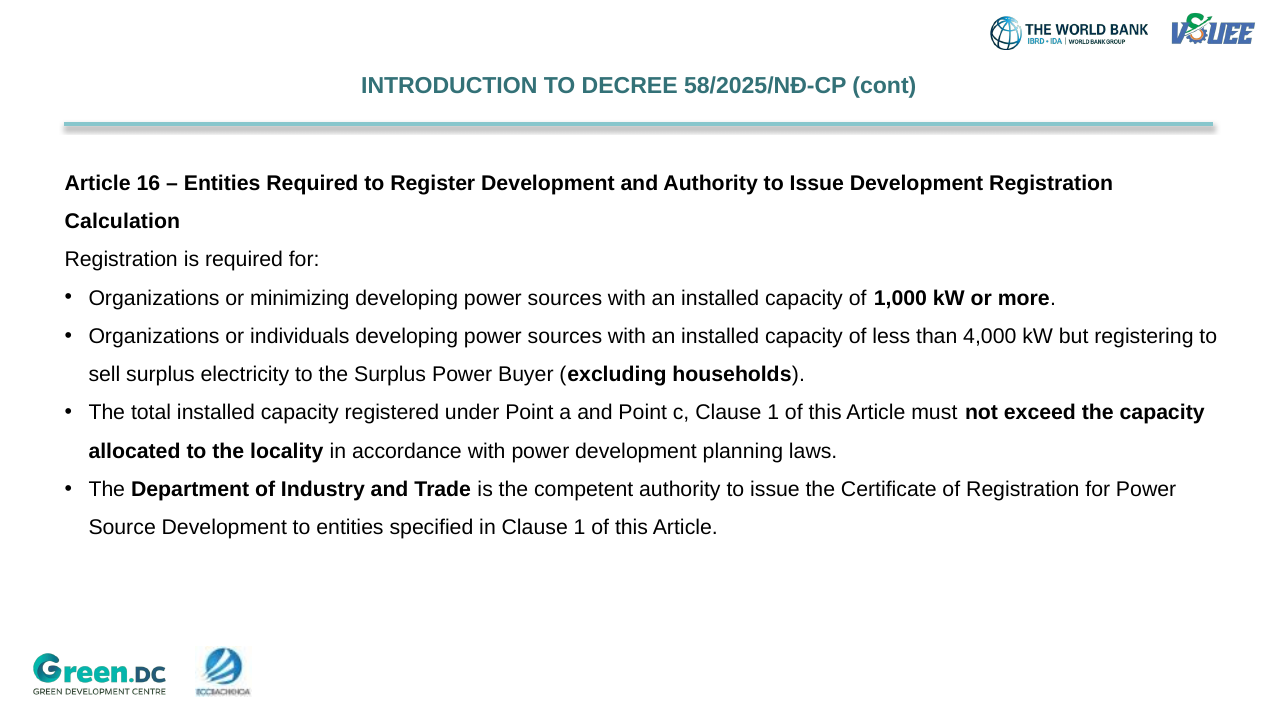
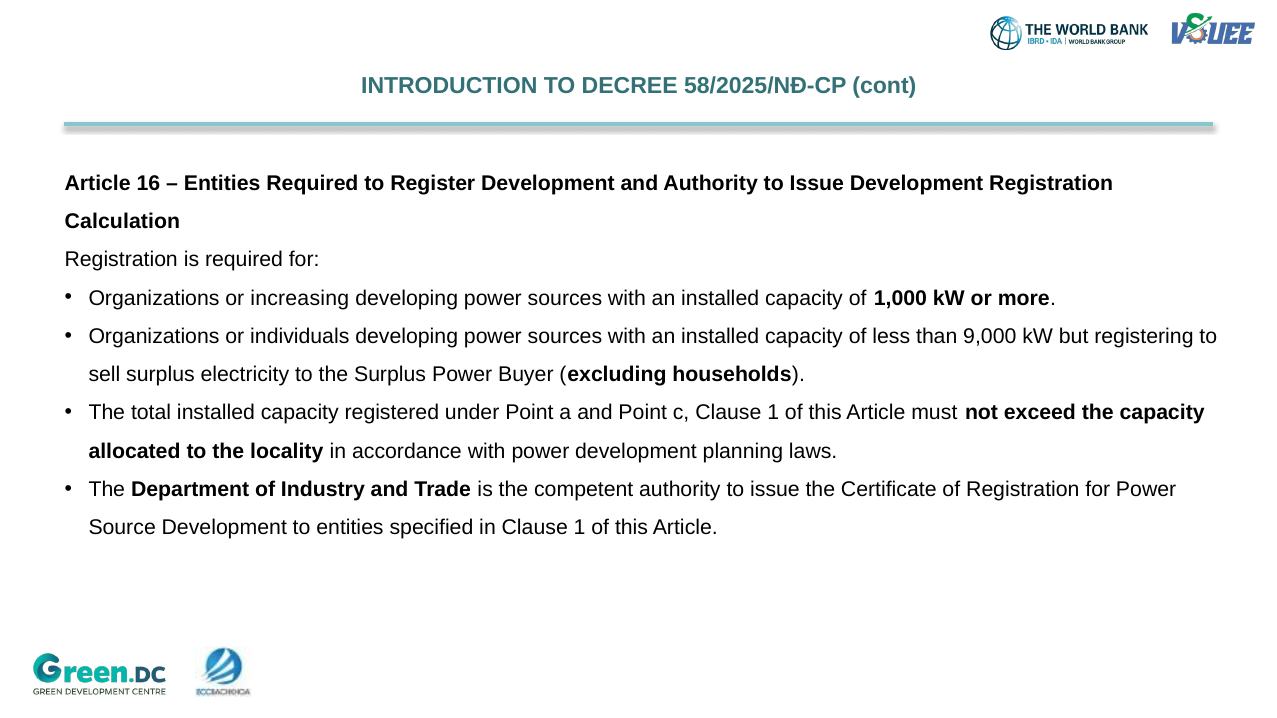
minimizing: minimizing -> increasing (300, 298)
4,000: 4,000 -> 9,000 (990, 337)
